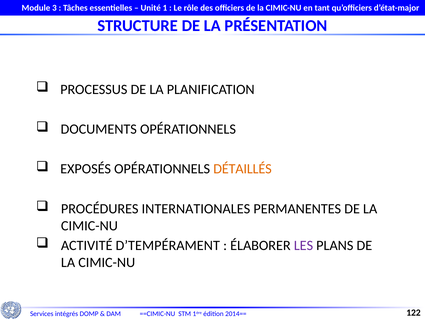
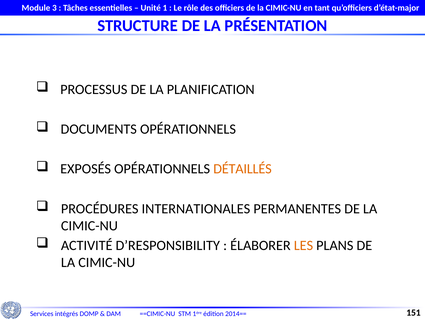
D’TEMPÉRAMENT: D’TEMPÉRAMENT -> D’RESPONSIBILITY (168, 245)
LES colour: purple -> orange (303, 245)
122: 122 -> 151 (413, 312)
